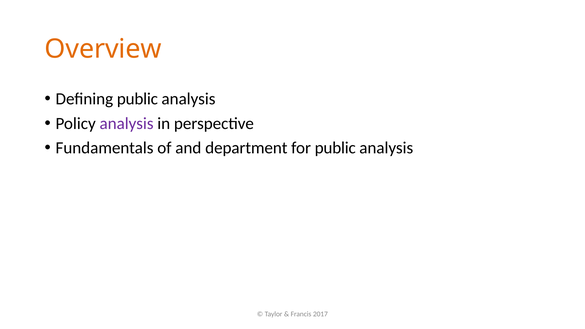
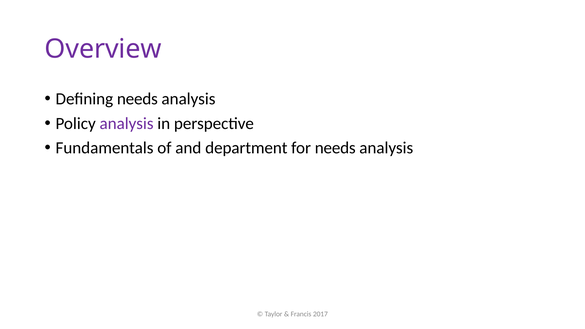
Overview colour: orange -> purple (103, 49)
Defining public: public -> needs (137, 99)
for public: public -> needs (335, 148)
